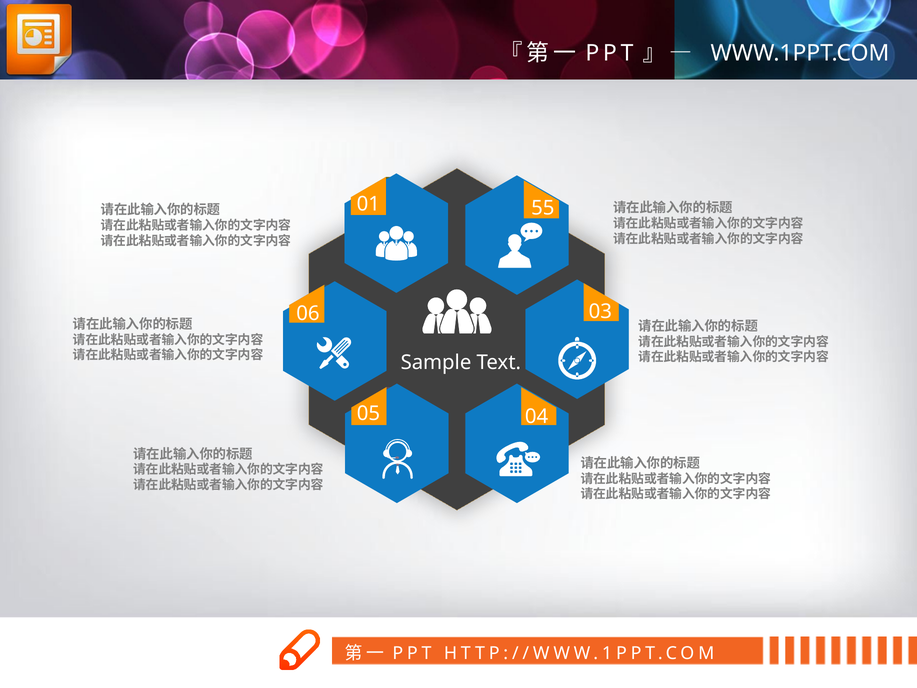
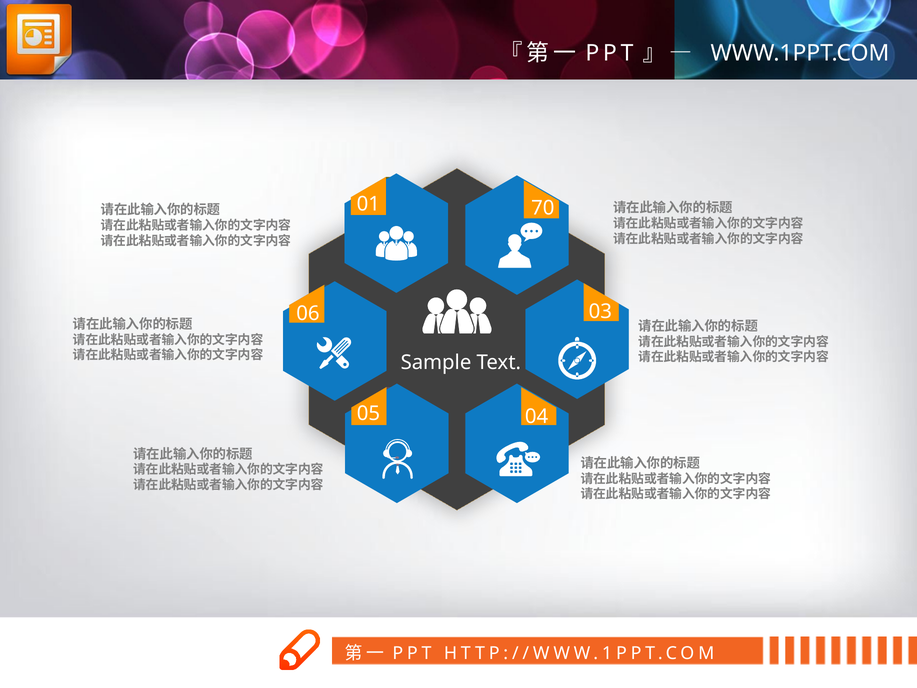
55: 55 -> 70 (543, 208)
